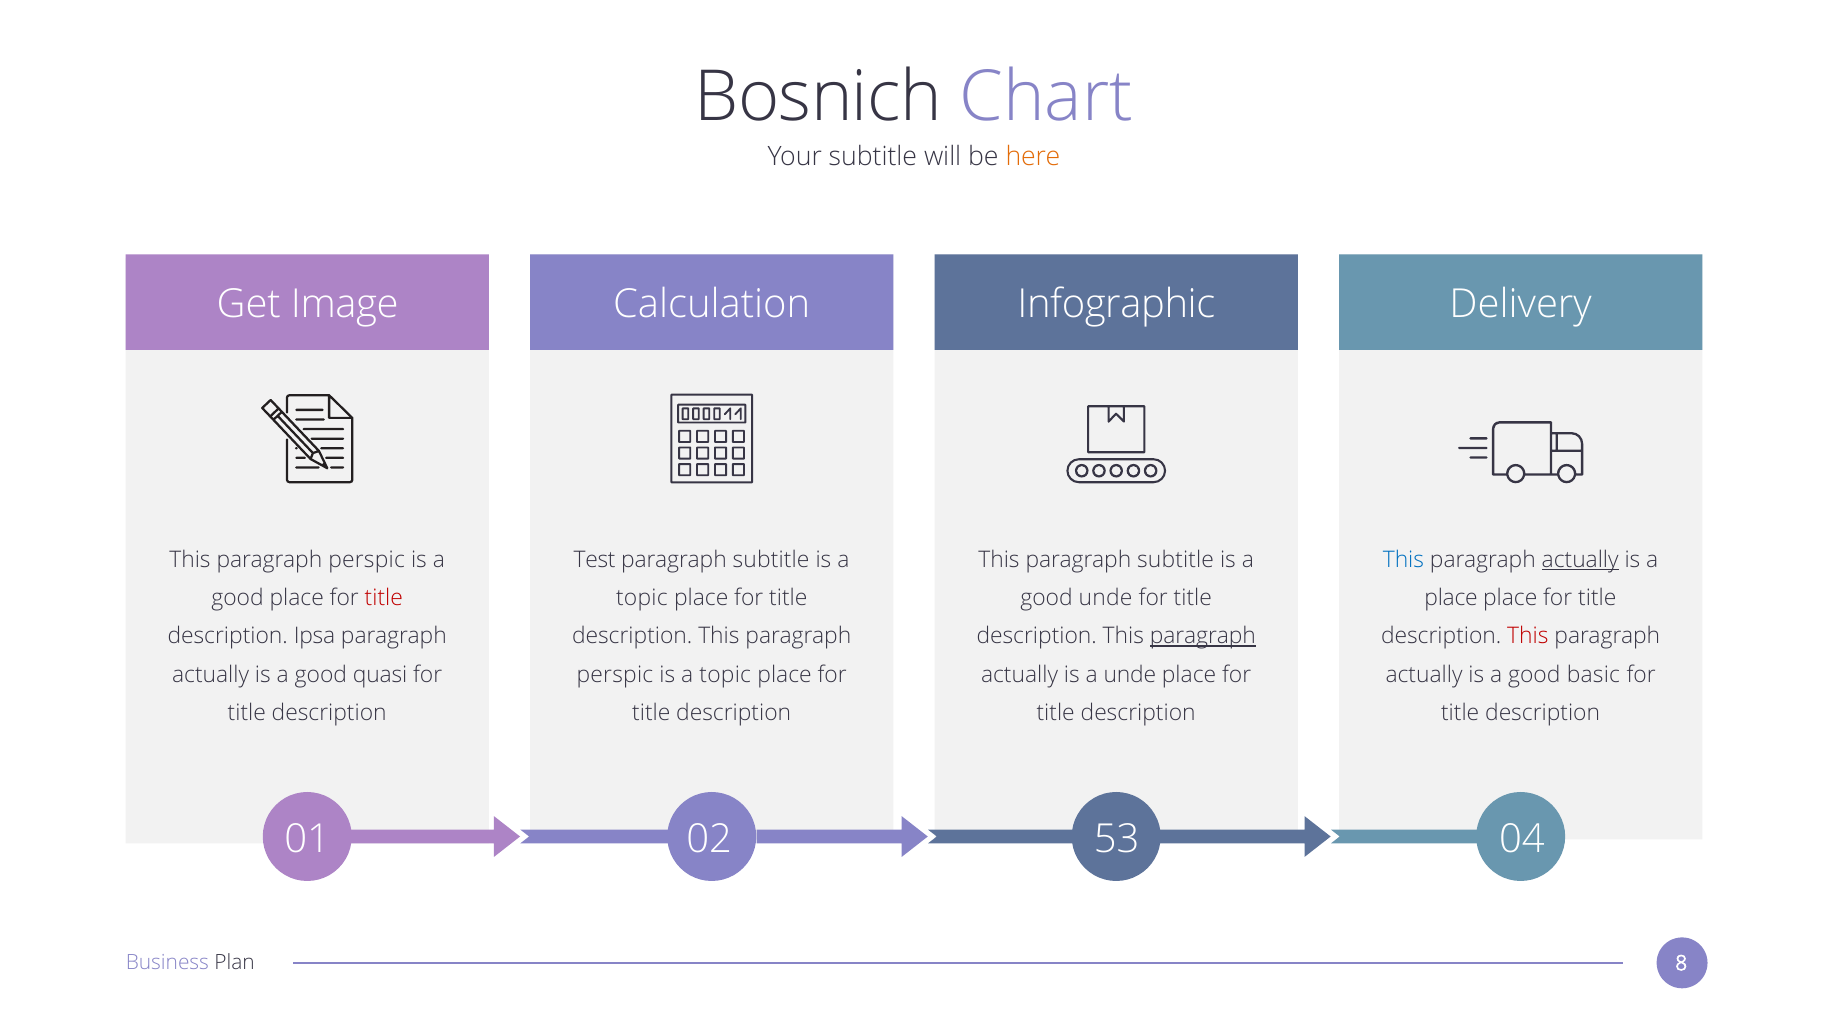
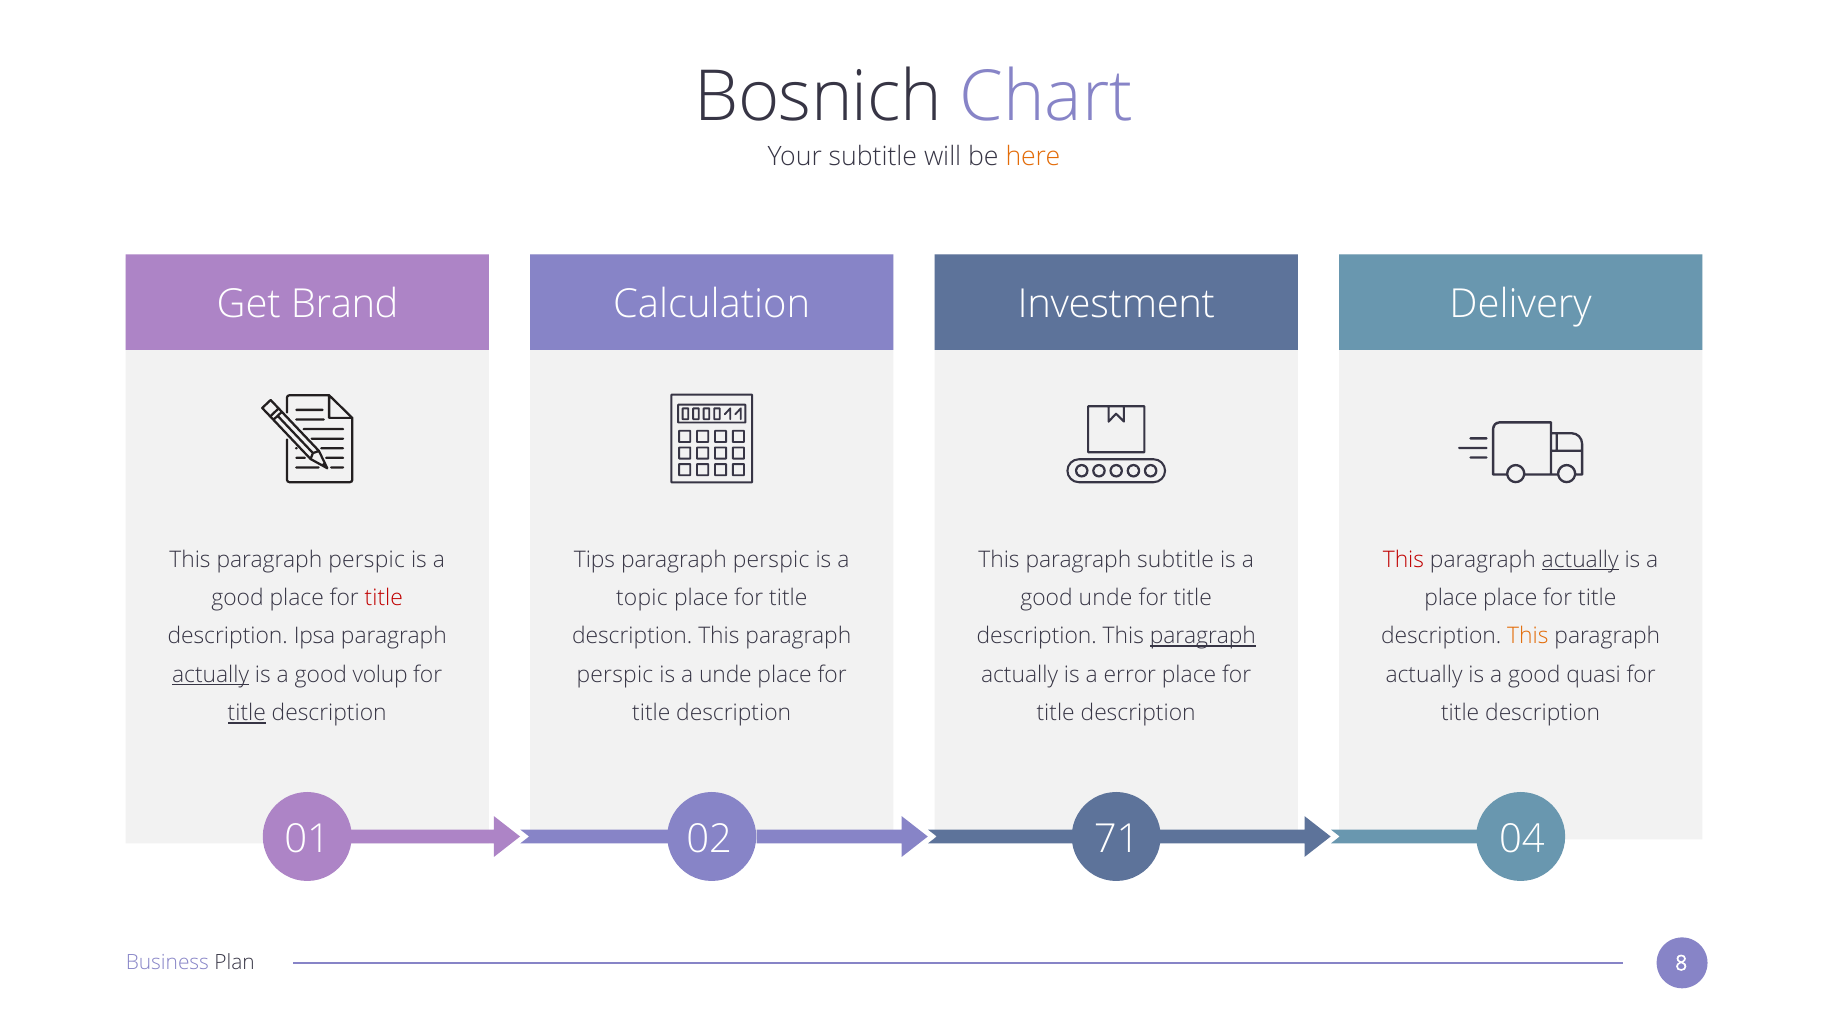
Image: Image -> Brand (345, 304)
Infographic: Infographic -> Investment (1116, 304)
Test: Test -> Tips (594, 560)
subtitle: subtitle -> perspic (771, 560)
This colour: blue -> red (1403, 560)
This colour: red -> orange (1528, 636)
actually underline: none -> present (211, 675)
quasi: quasi -> volup (380, 675)
topic: topic -> unde (725, 675)
a unde: unde -> error (1130, 675)
basic: basic -> quasi (1594, 675)
title underline: none -> present (247, 713)
53: 53 -> 71 (1117, 839)
